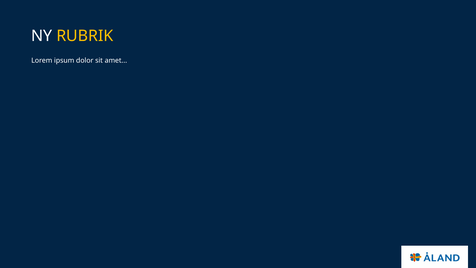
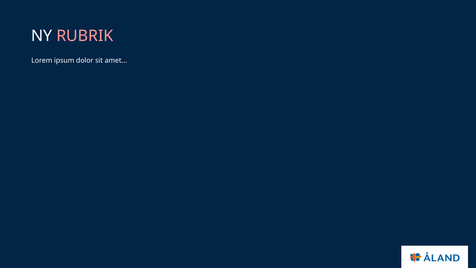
RUBRIK colour: yellow -> pink (85, 36)
